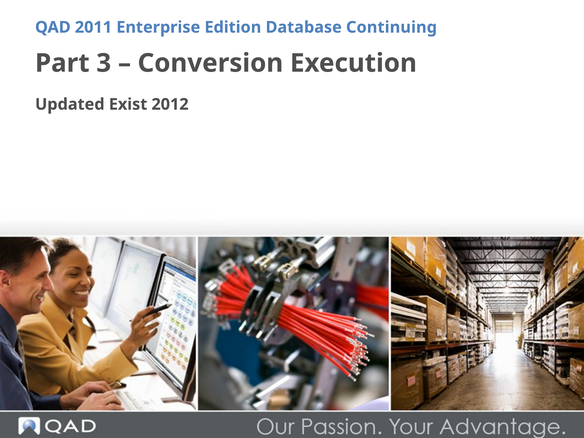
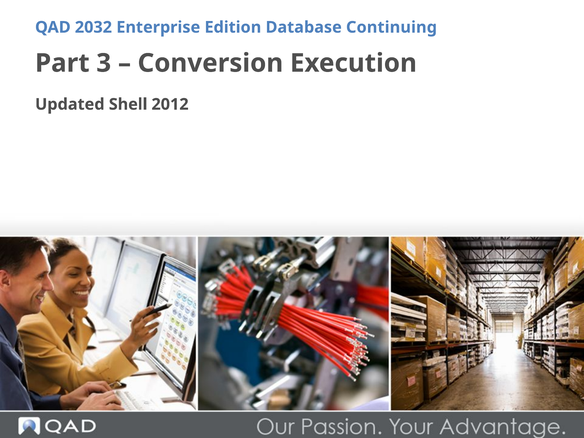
2011: 2011 -> 2032 (93, 27)
Exist: Exist -> Shell (128, 104)
